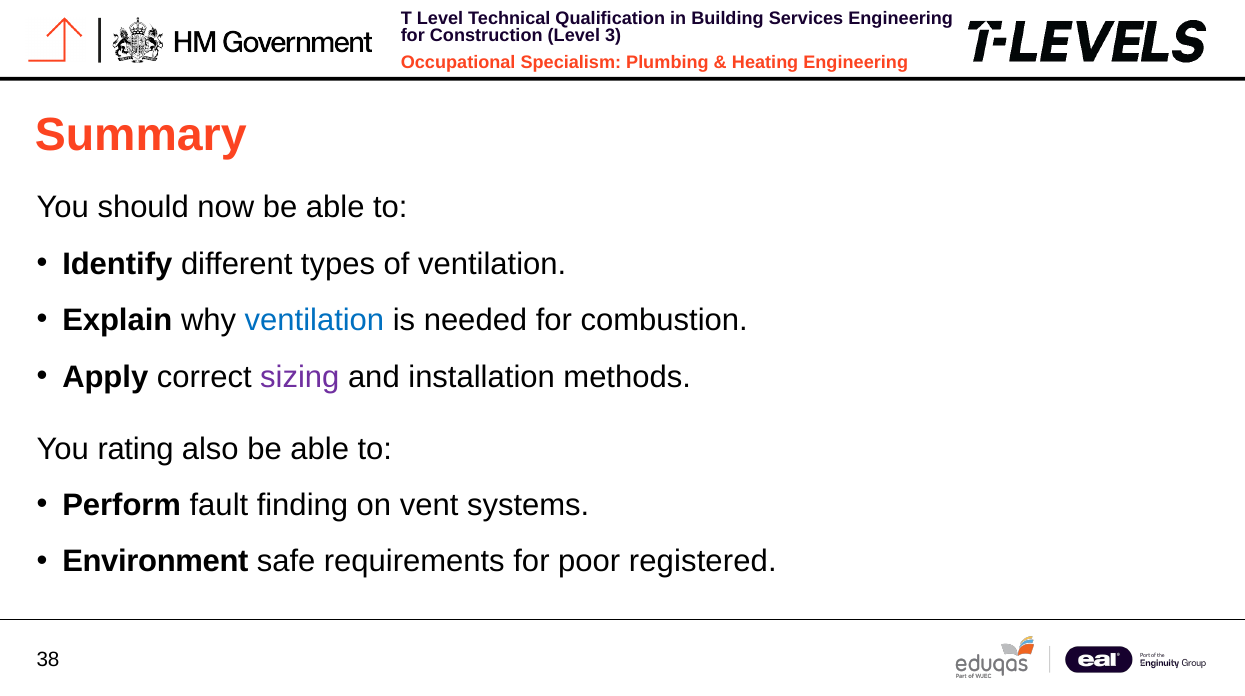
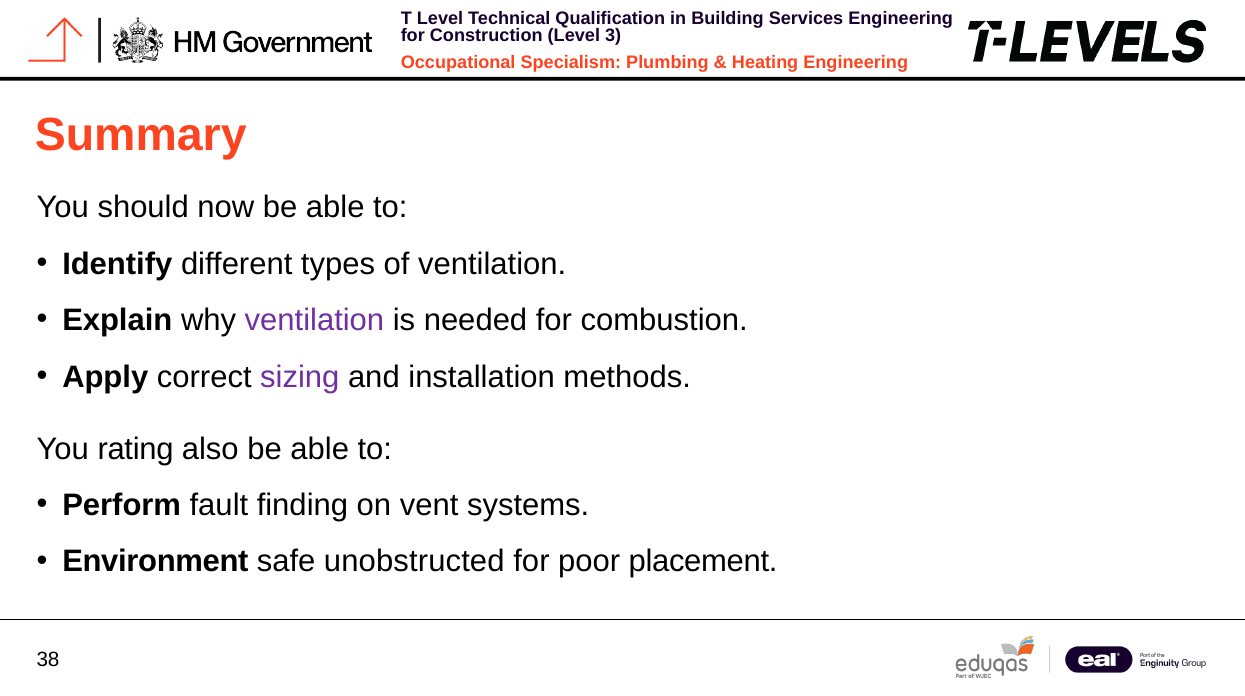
ventilation colour: blue -> purple (314, 320)
requirements: requirements -> unobstructed (414, 561)
registered: registered -> placement (703, 561)
